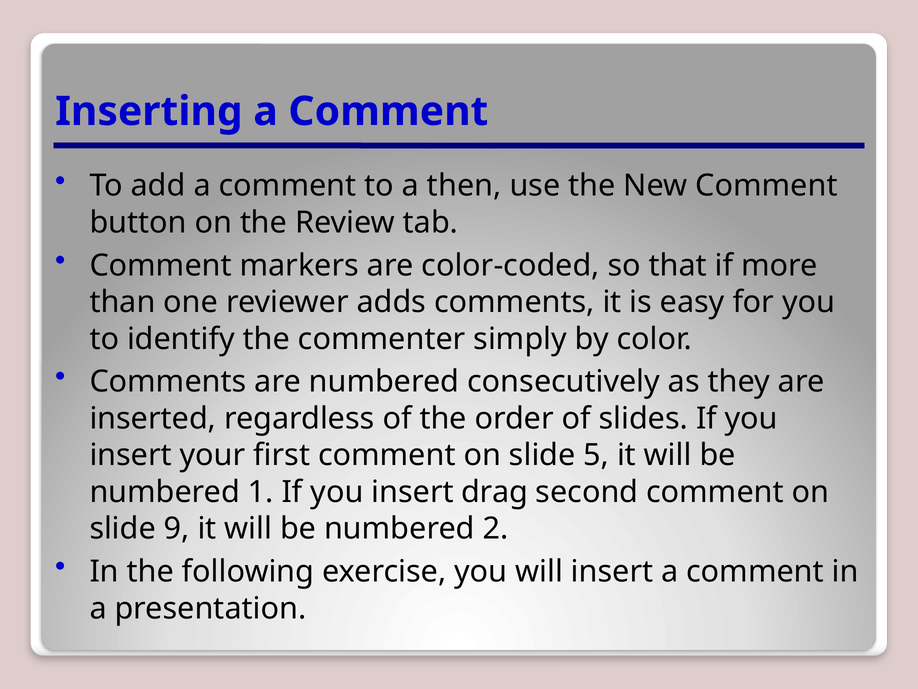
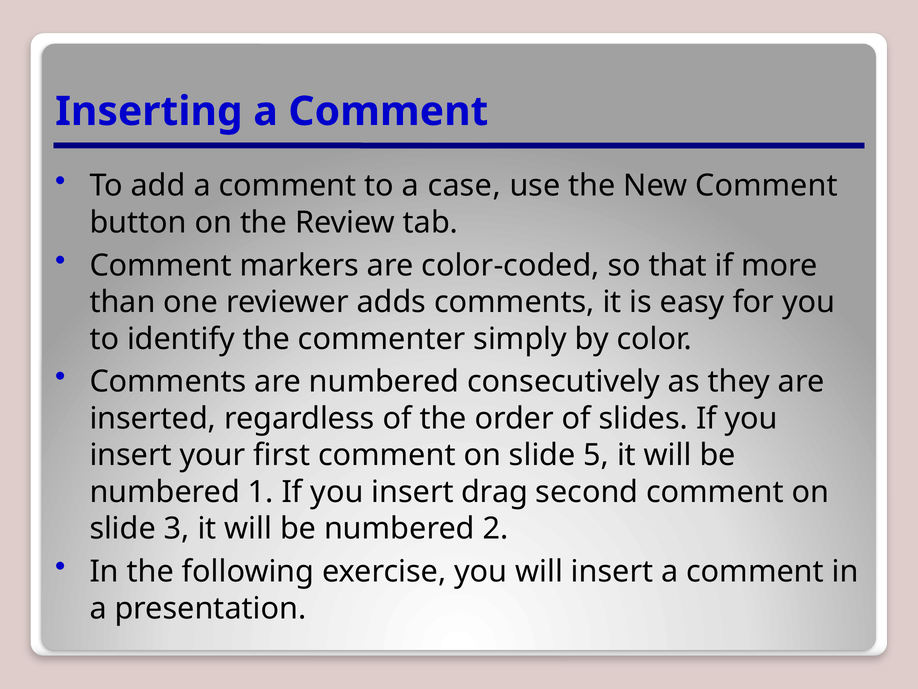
then: then -> case (464, 186)
9: 9 -> 3 (177, 528)
